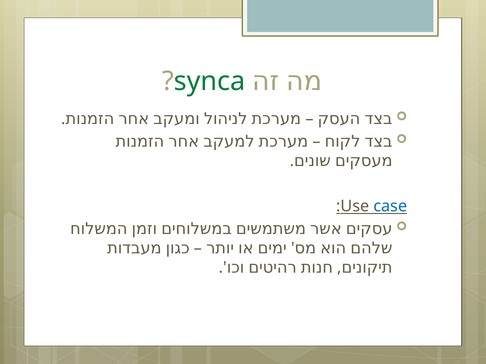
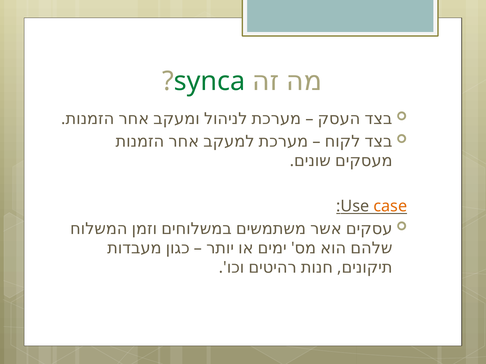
case colour: blue -> orange (390, 206)
